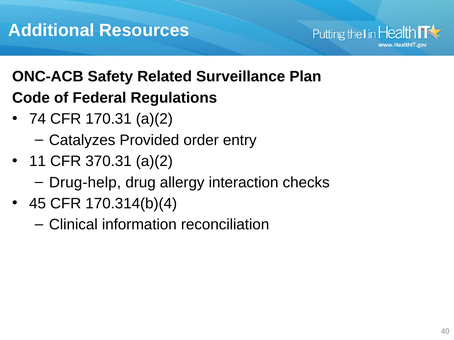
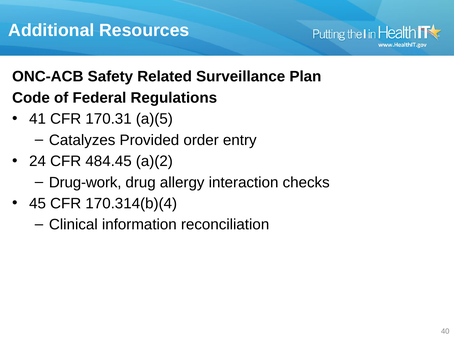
74: 74 -> 41 (38, 119)
170.31 a)(2: a)(2 -> a)(5 (154, 119)
11: 11 -> 24 (38, 161)
370.31: 370.31 -> 484.45 (109, 161)
Drug-help: Drug-help -> Drug-work (85, 183)
